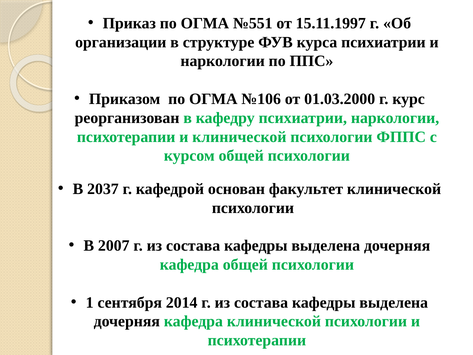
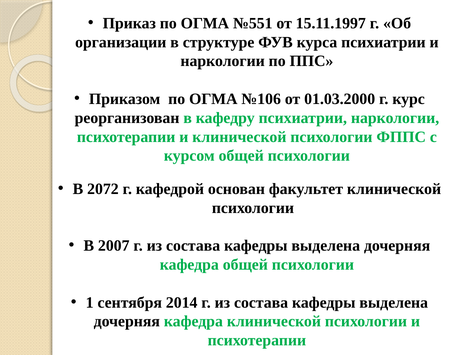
2037: 2037 -> 2072 (103, 189)
